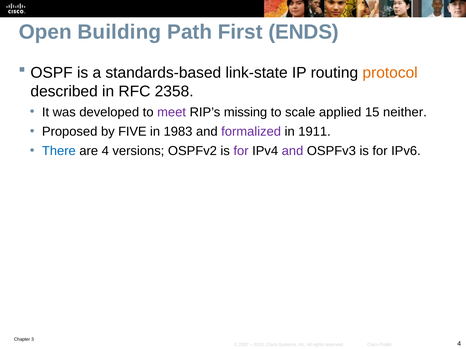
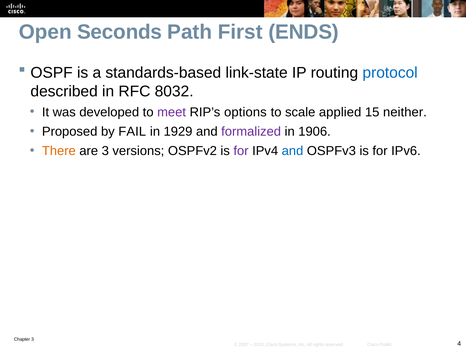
Building: Building -> Seconds (120, 32)
protocol colour: orange -> blue (390, 73)
2358: 2358 -> 8032 (174, 91)
missing: missing -> options (245, 112)
FIVE: FIVE -> FAIL (132, 132)
1983: 1983 -> 1929 (178, 132)
1911: 1911 -> 1906 (315, 132)
There colour: blue -> orange (59, 151)
are 4: 4 -> 3 (105, 151)
and colour: purple -> blue (293, 151)
